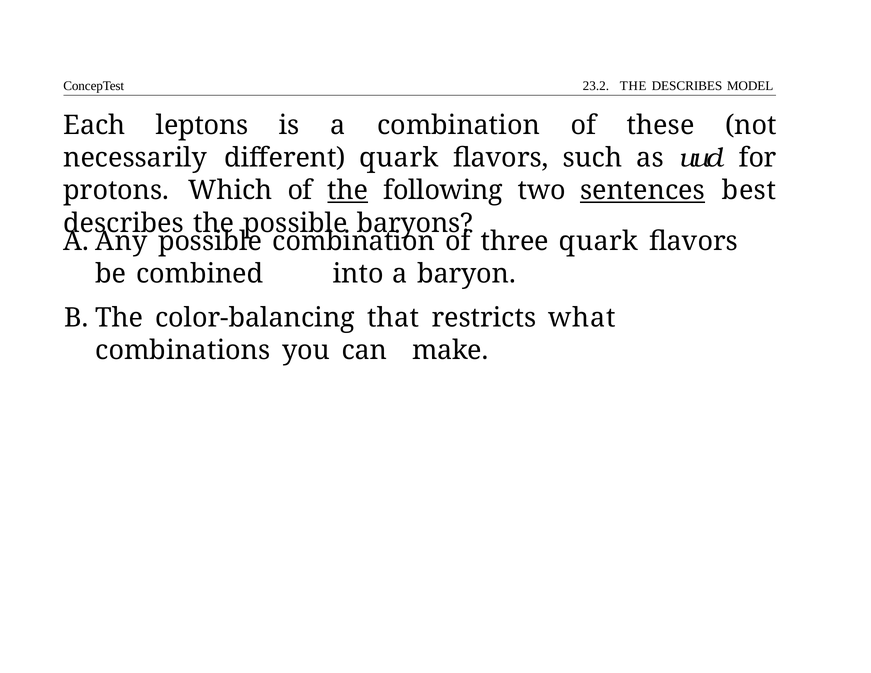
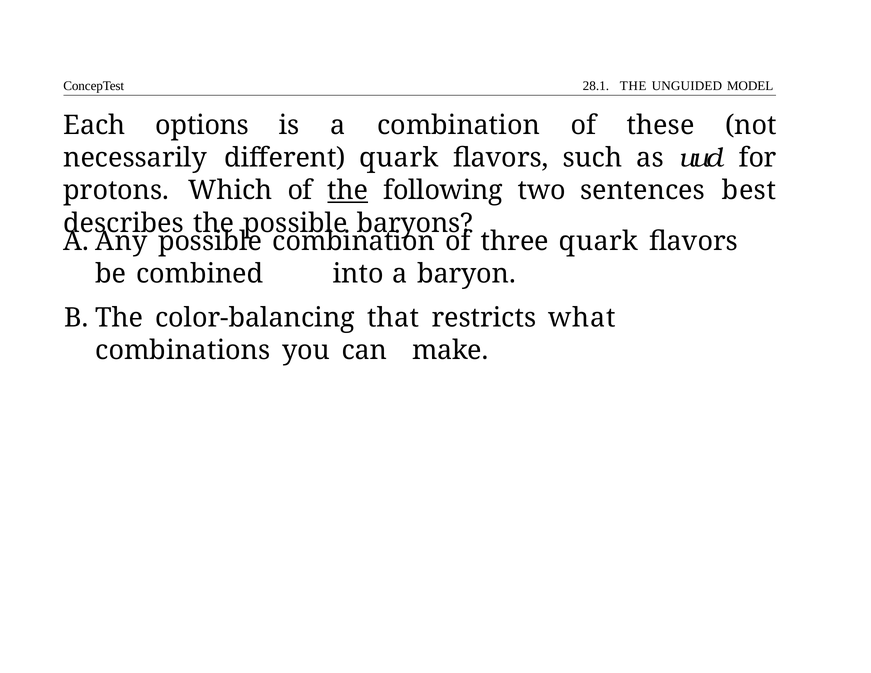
23.2: 23.2 -> 28.1 (596, 86)
THE DESCRIBES: DESCRIBES -> UNGUIDED (687, 86)
leptons: leptons -> options (202, 125)
sentences underline: present -> none (643, 191)
